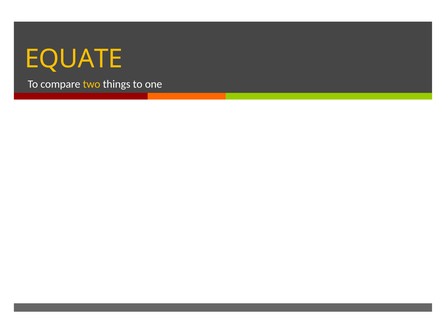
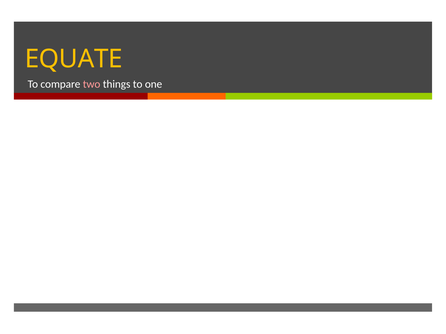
two colour: yellow -> pink (92, 84)
